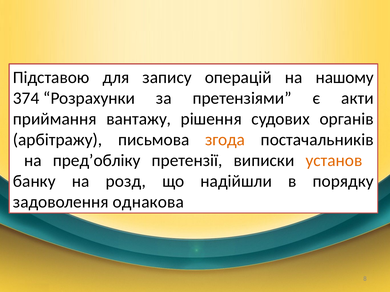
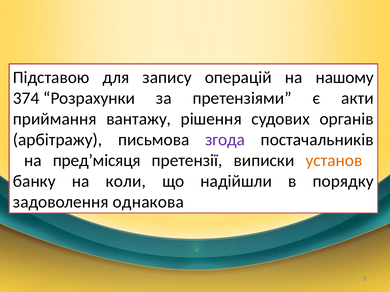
згода colour: orange -> purple (225, 140)
пред’обліку: пред’обліку -> пред’місяця (97, 161)
розд: розд -> коли (126, 182)
